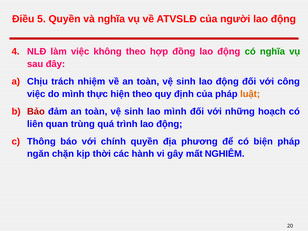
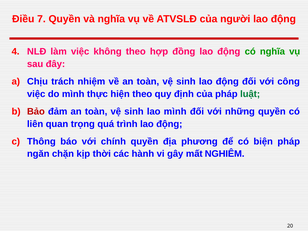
5: 5 -> 7 (41, 19)
luật colour: orange -> green (250, 94)
những hoạch: hoạch -> quyền (272, 111)
trùng: trùng -> trọng (83, 124)
